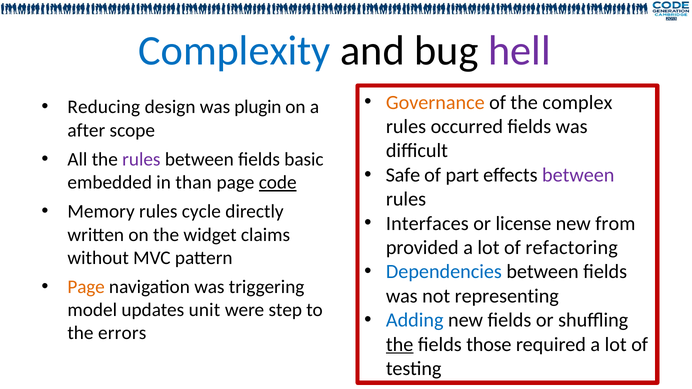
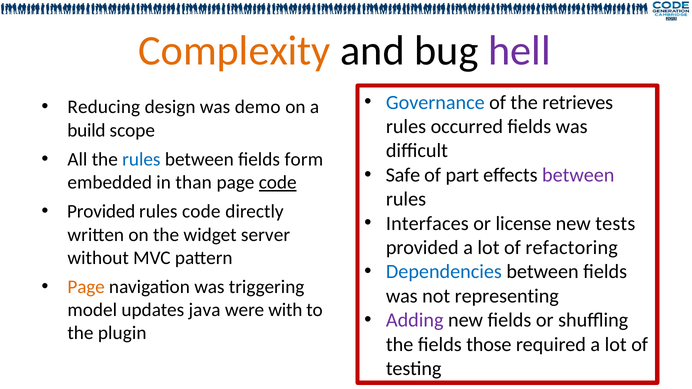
Complexity colour: blue -> orange (234, 51)
Governance colour: orange -> blue (435, 102)
complex: complex -> retrieves (578, 102)
plugin: plugin -> demo (258, 107)
after: after -> build (86, 130)
rules colour: purple -> blue (141, 159)
basic: basic -> form (304, 159)
Memory: Memory -> Provided (101, 212)
rules cycle: cycle -> code (201, 212)
from: from -> tests (615, 224)
claims: claims -> server (266, 235)
unit: unit -> java (205, 310)
step: step -> with (285, 310)
Adding colour: blue -> purple (415, 320)
errors: errors -> plugin (122, 333)
the underline: present -> none (400, 345)
